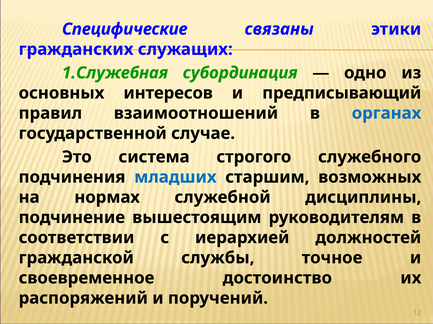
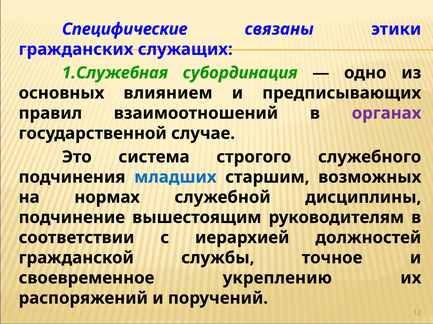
интересов: интересов -> влиянием (168, 93)
предписывающий: предписывающий -> предписывающих (342, 93)
органах colour: blue -> purple (387, 113)
достоинство: достоинство -> укреплению (277, 279)
